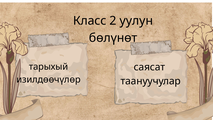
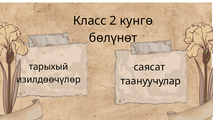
уулун: уулун -> кунгө (136, 21)
